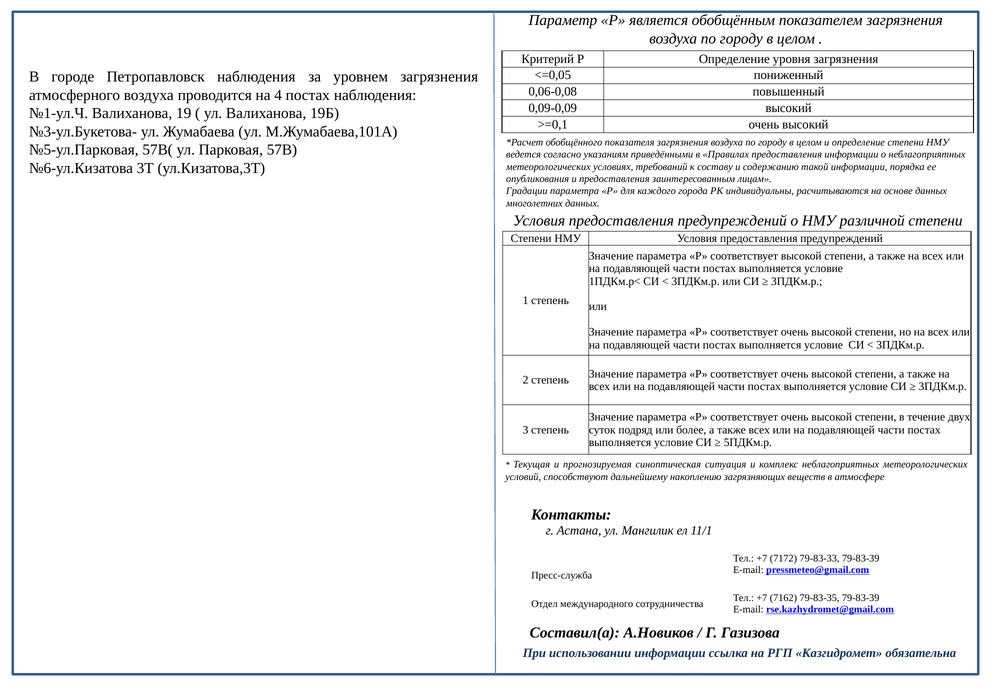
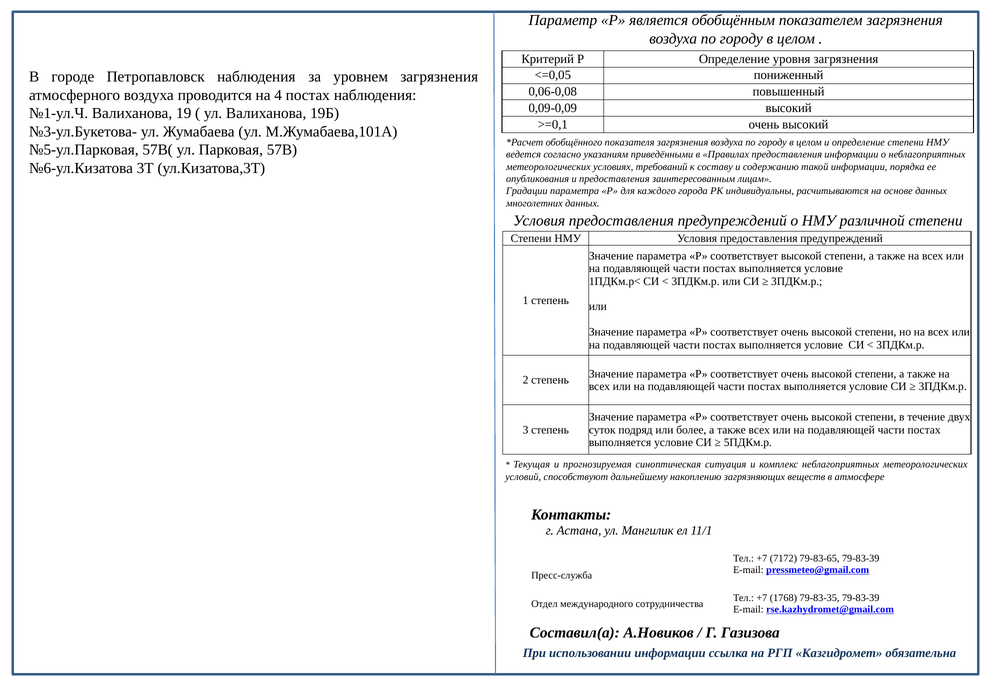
79-83-33: 79-83-33 -> 79-83-65 (820, 559)
7162: 7162 -> 1768 (783, 598)
